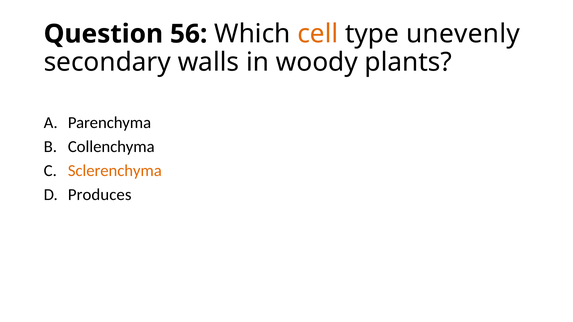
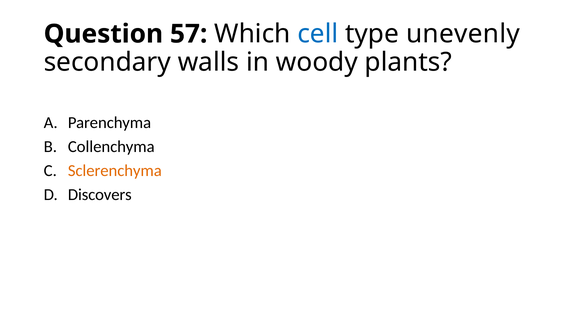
56: 56 -> 57 (189, 34)
cell colour: orange -> blue (318, 34)
Produces: Produces -> Discovers (100, 195)
